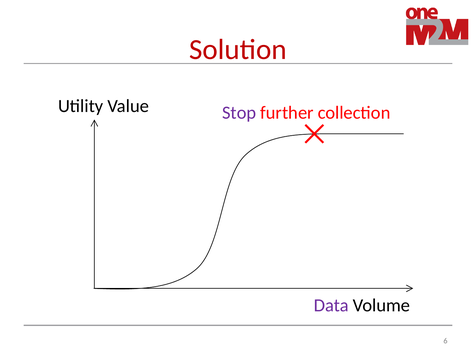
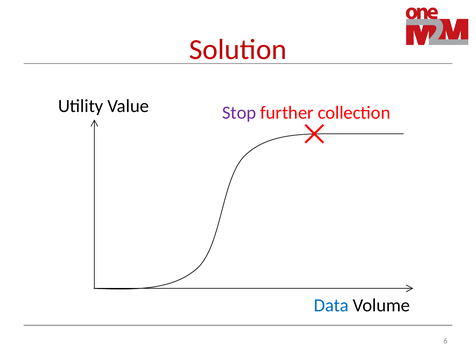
Data colour: purple -> blue (331, 306)
